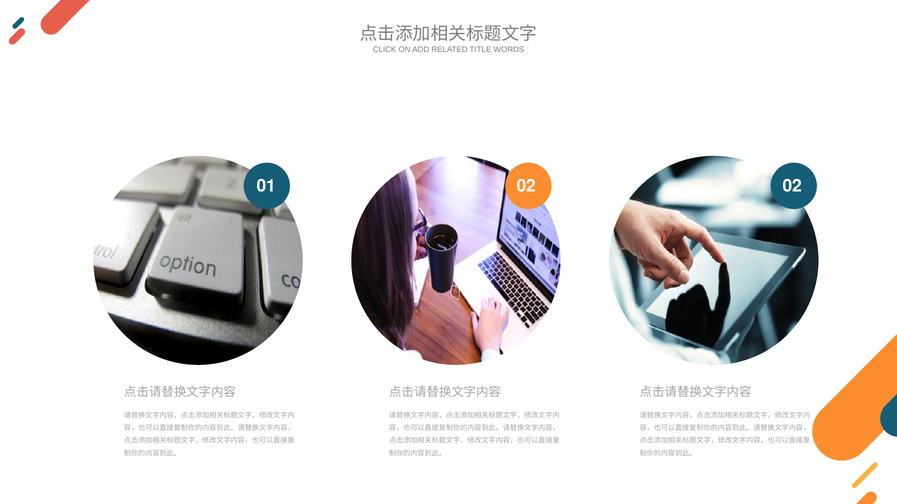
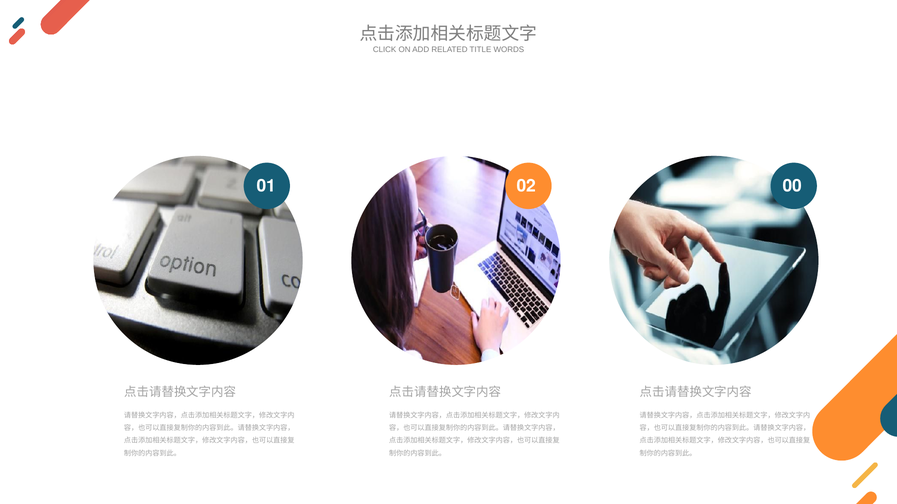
02 02: 02 -> 00 (792, 186)
